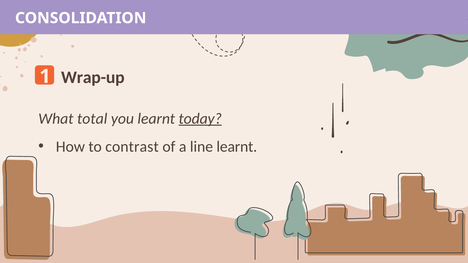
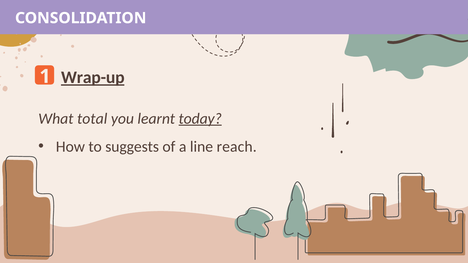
Wrap-up underline: none -> present (93, 78)
contrast: contrast -> suggests (132, 147)
line learnt: learnt -> reach (237, 147)
